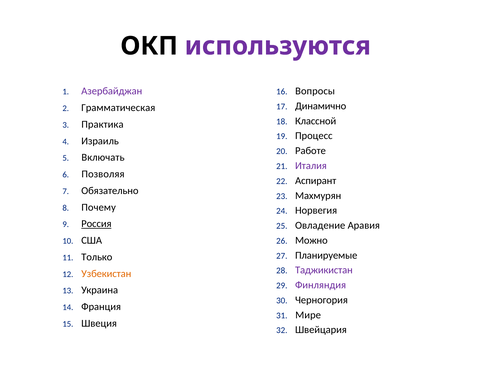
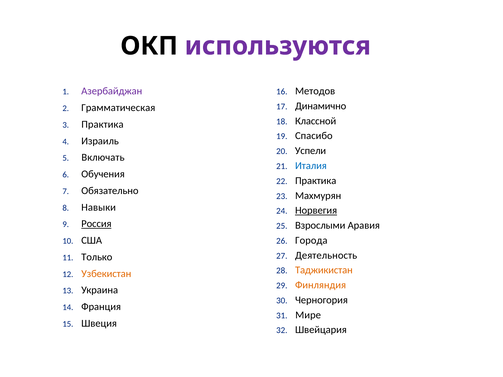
Вопросы: Вопросы -> Методов (315, 91)
Процесс: Процесс -> Спасибо (314, 136)
Работе: Работе -> Успели (311, 151)
Италия colour: purple -> blue (311, 166)
Позволяя: Позволяя -> Обучения (103, 174)
Аспирант: Аспирант -> Практика (316, 181)
Почему: Почему -> Навыки (99, 207)
Норвегия underline: none -> present (316, 211)
Овладение: Овладение -> Взрослыми (320, 226)
Можно: Можно -> Города (311, 240)
Планируемые: Планируемые -> Деятельность (326, 255)
Таджикистан colour: purple -> orange (324, 270)
Финляндия colour: purple -> orange (321, 285)
